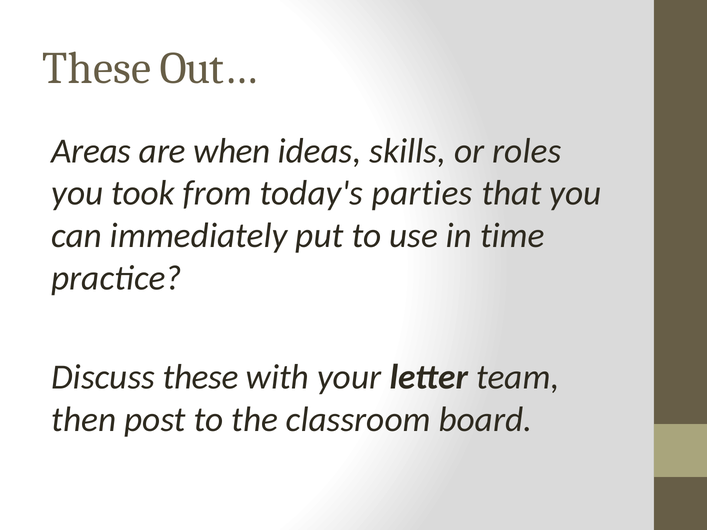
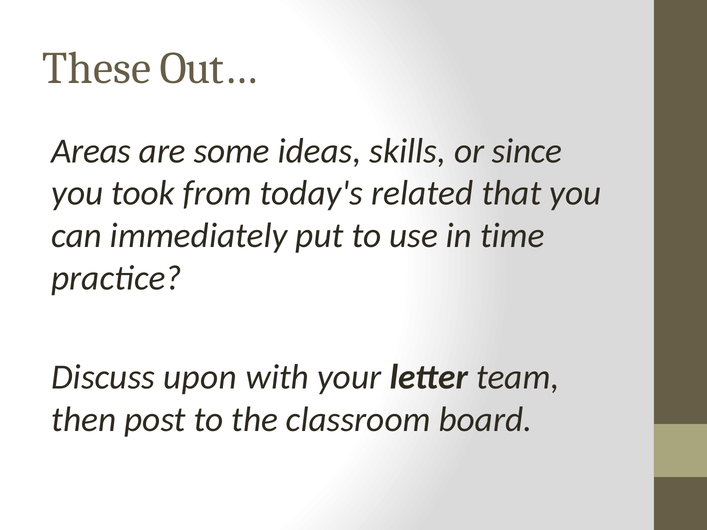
when: when -> some (232, 151)
roles: roles -> since (527, 151)
parties: parties -> related (422, 193)
Discuss these: these -> upon (200, 377)
